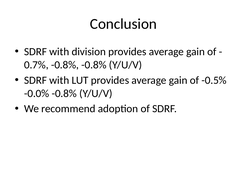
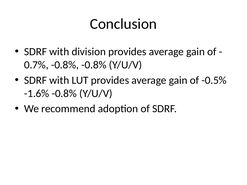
-0.0%: -0.0% -> -1.6% (37, 94)
